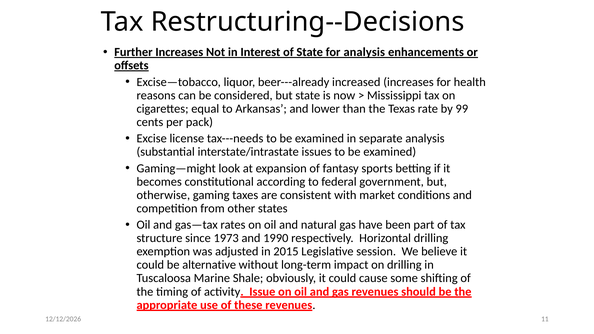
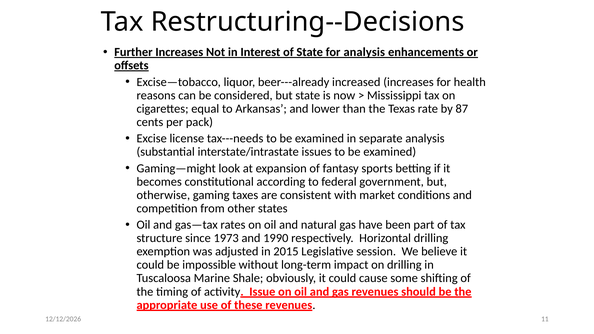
99: 99 -> 87 (462, 109)
alternative: alternative -> impossible (209, 265)
